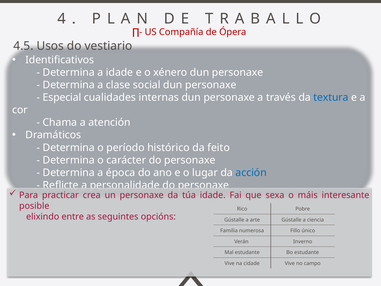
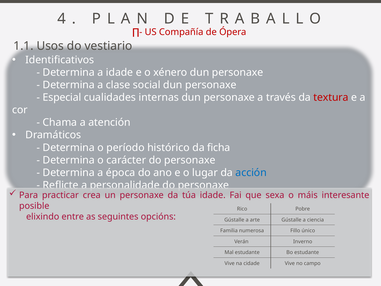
4.5: 4.5 -> 1.1 (23, 46)
textura colour: blue -> red (331, 97)
feito: feito -> ficha (219, 147)
